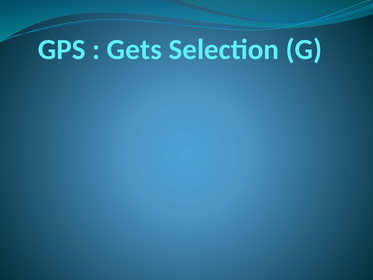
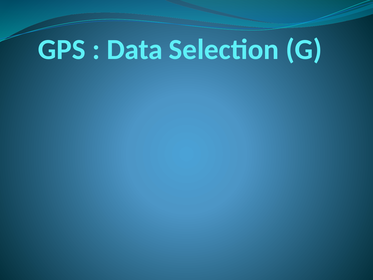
Gets: Gets -> Data (135, 50)
